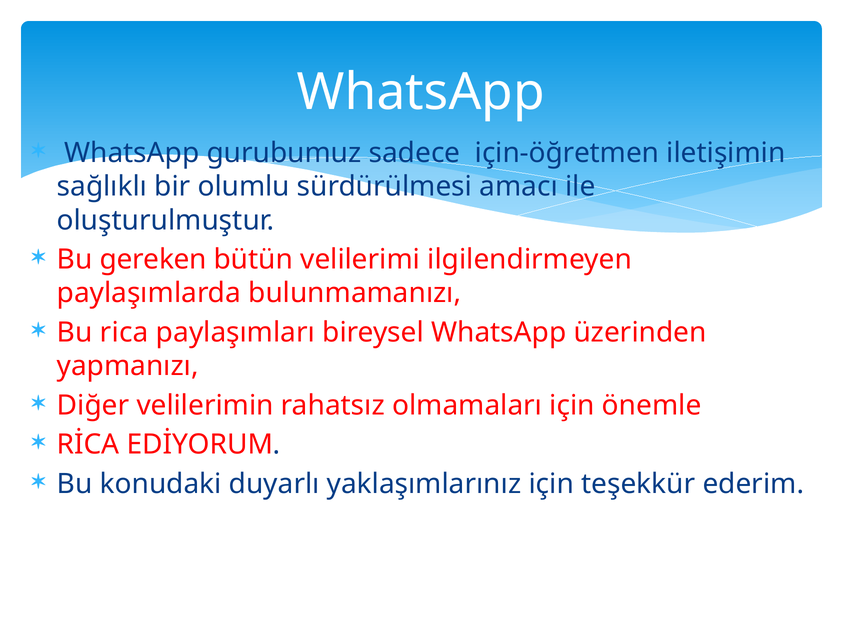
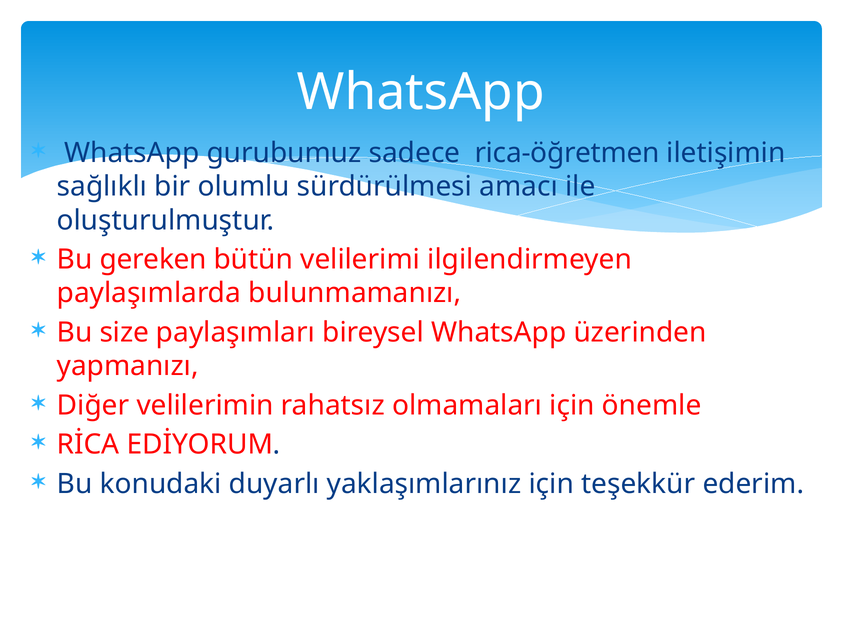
için-öğretmen: için-öğretmen -> rica-öğretmen (567, 153)
rica: rica -> size (124, 333)
